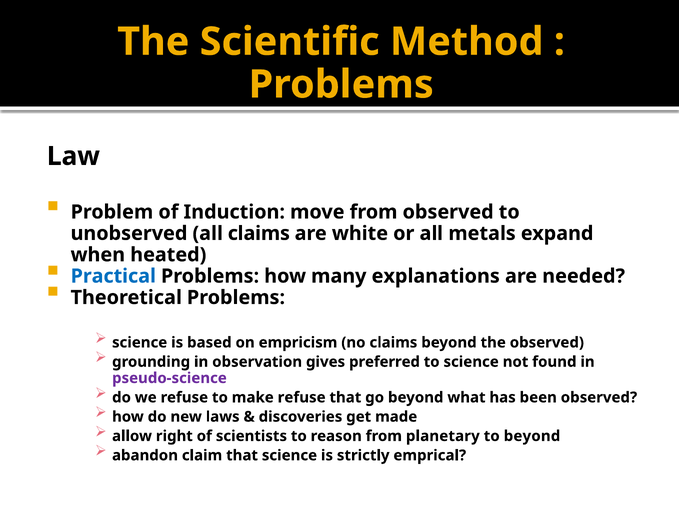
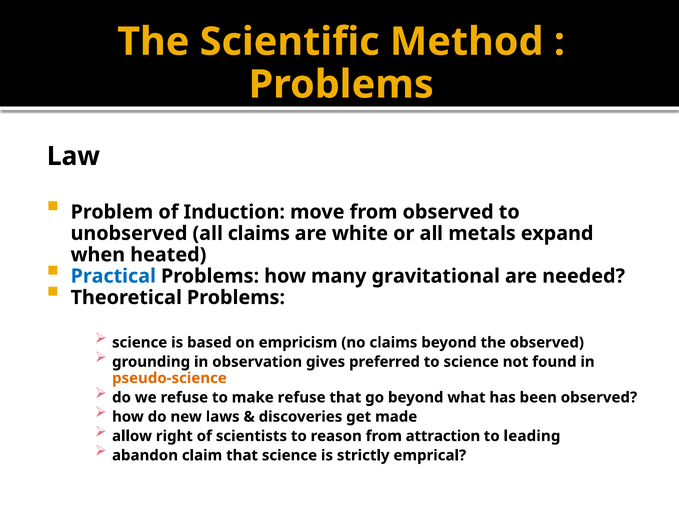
explanations: explanations -> gravitational (436, 276)
pseudo-science colour: purple -> orange (169, 378)
planetary: planetary -> attraction (443, 436)
to beyond: beyond -> leading (532, 436)
